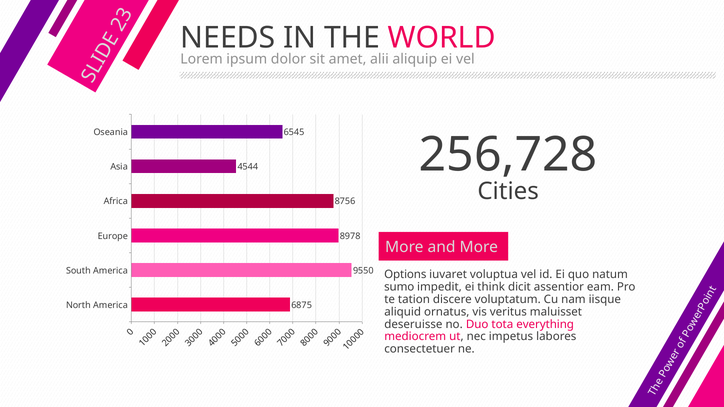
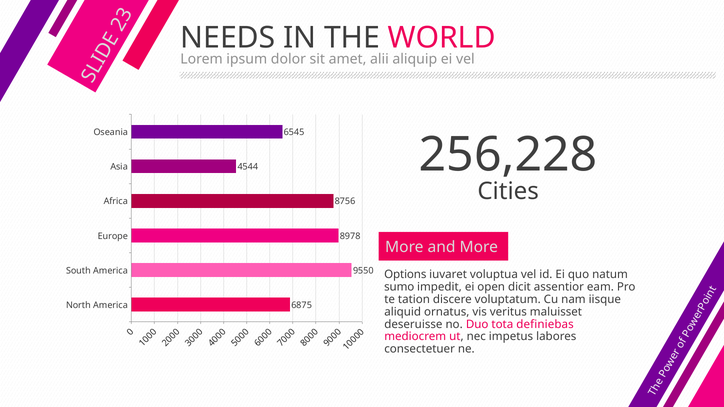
256,728: 256,728 -> 256,228 (508, 155)
think: think -> open (491, 287)
everything: everything -> definiebas (545, 324)
